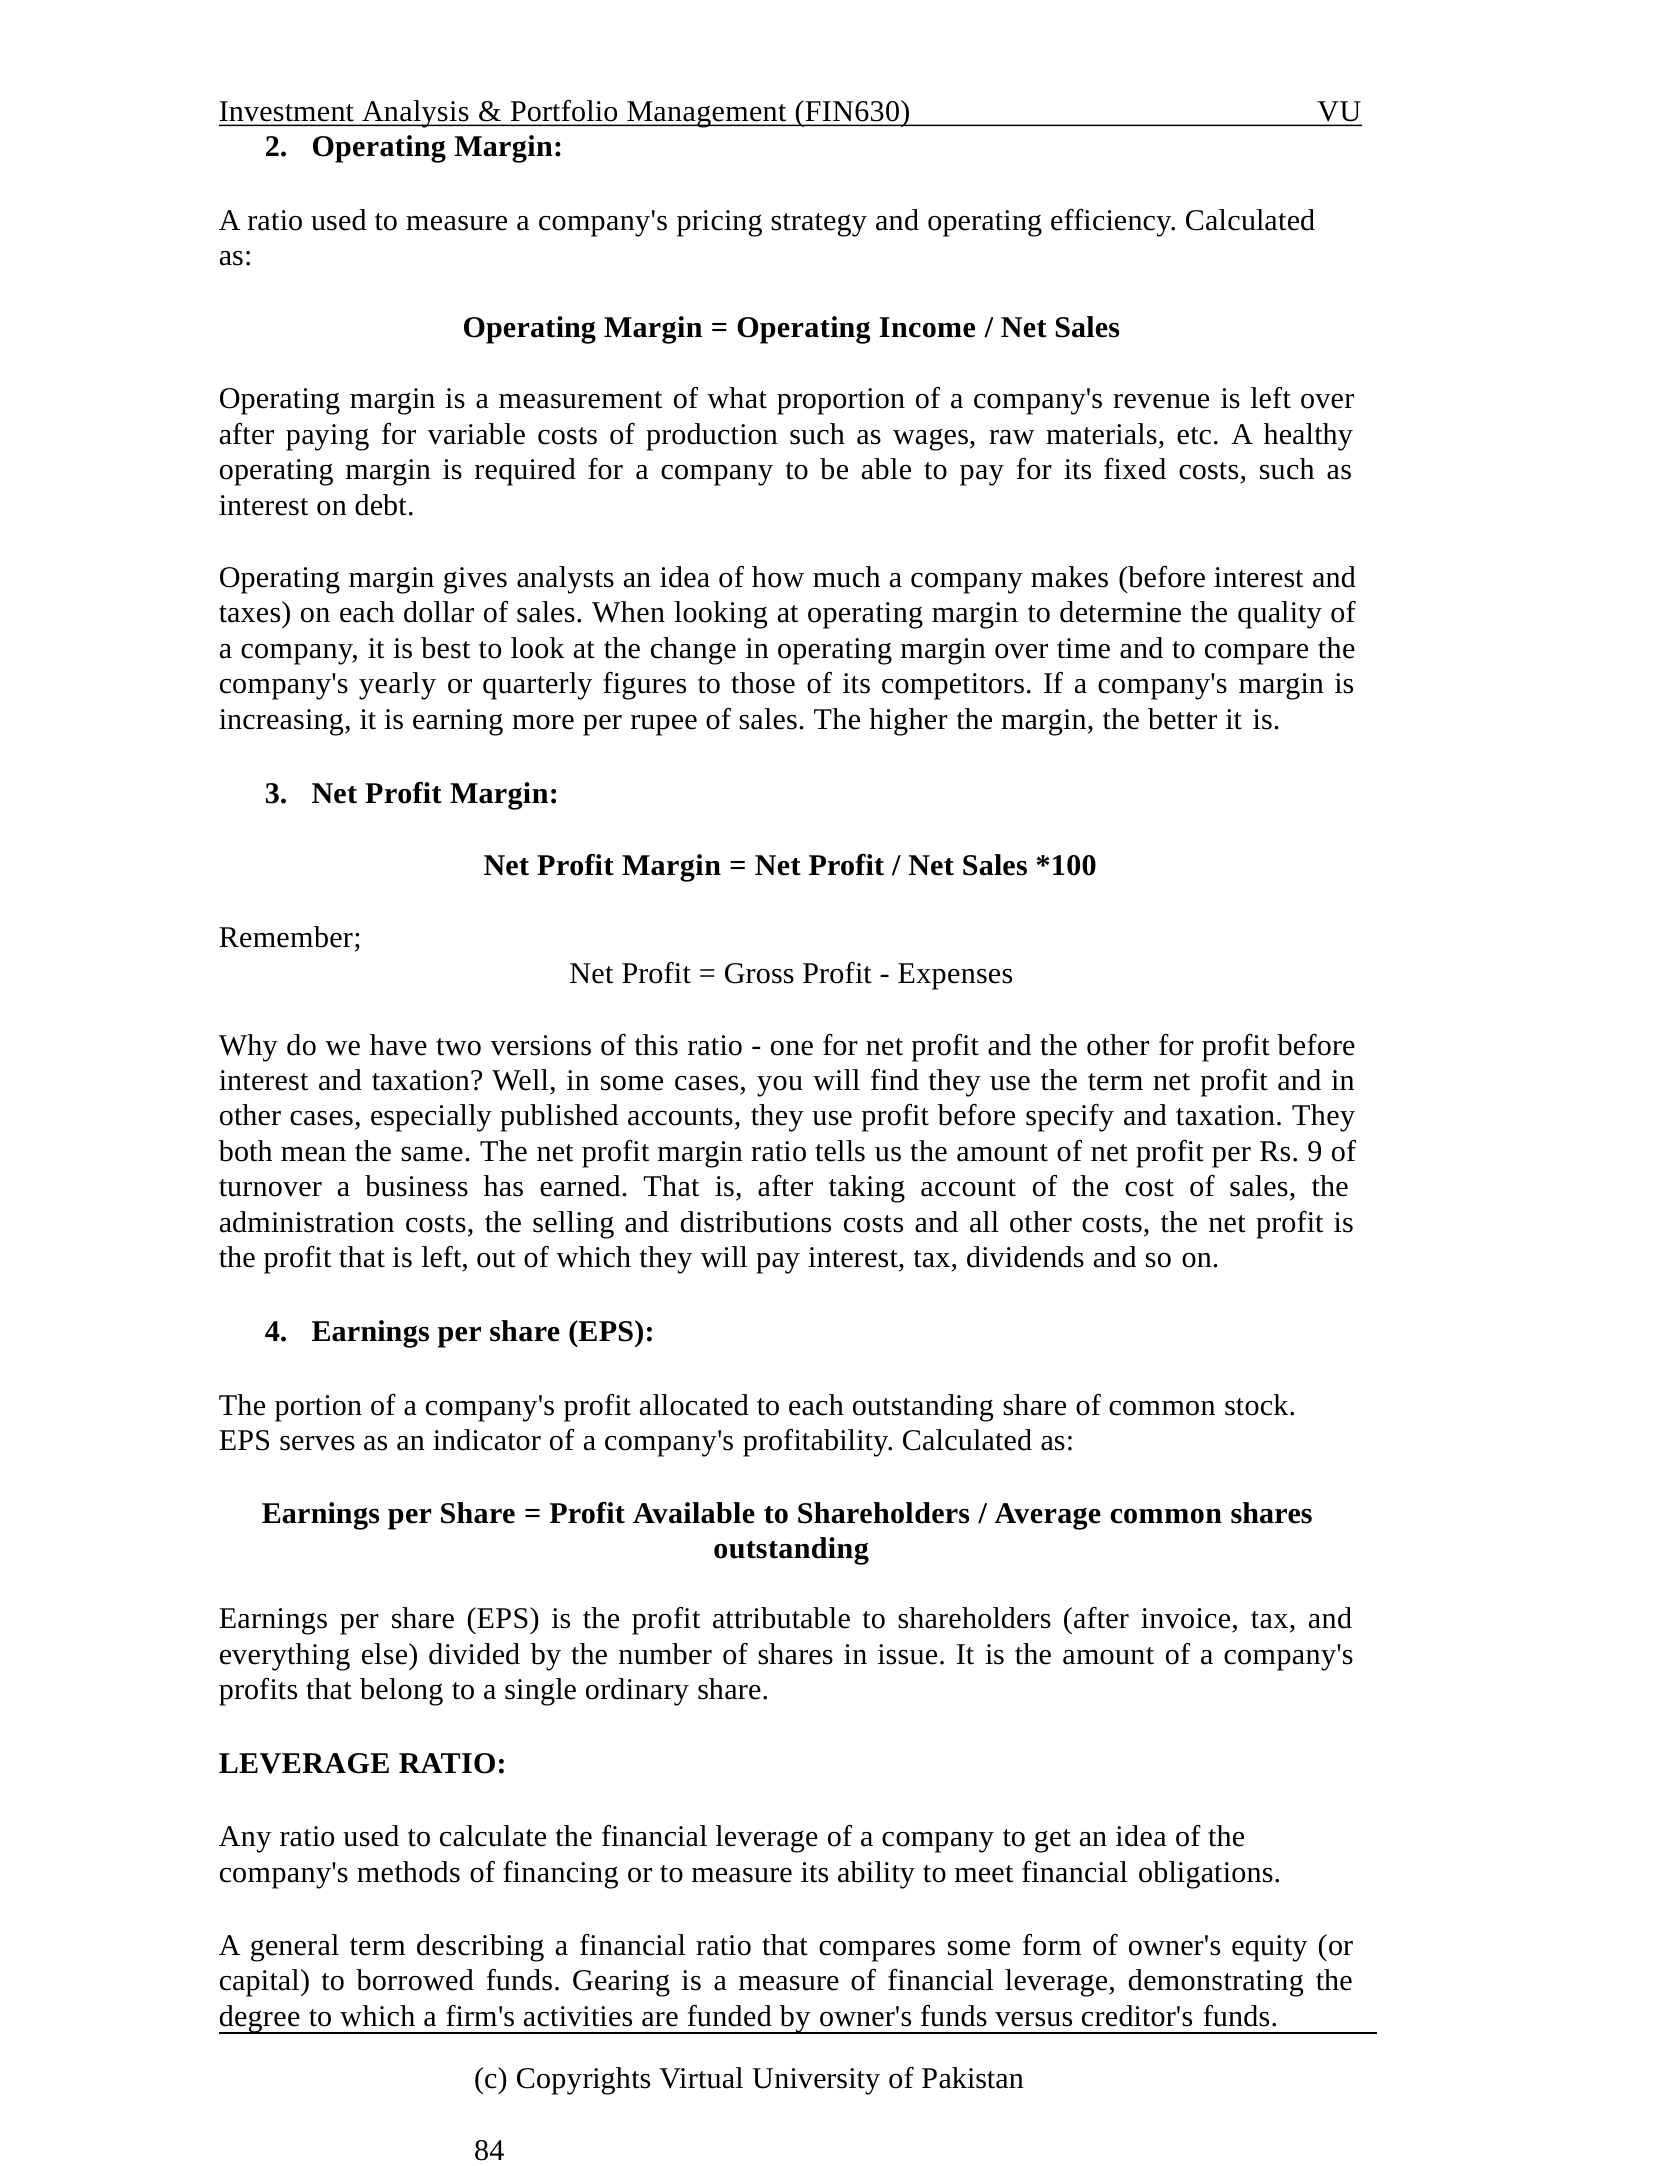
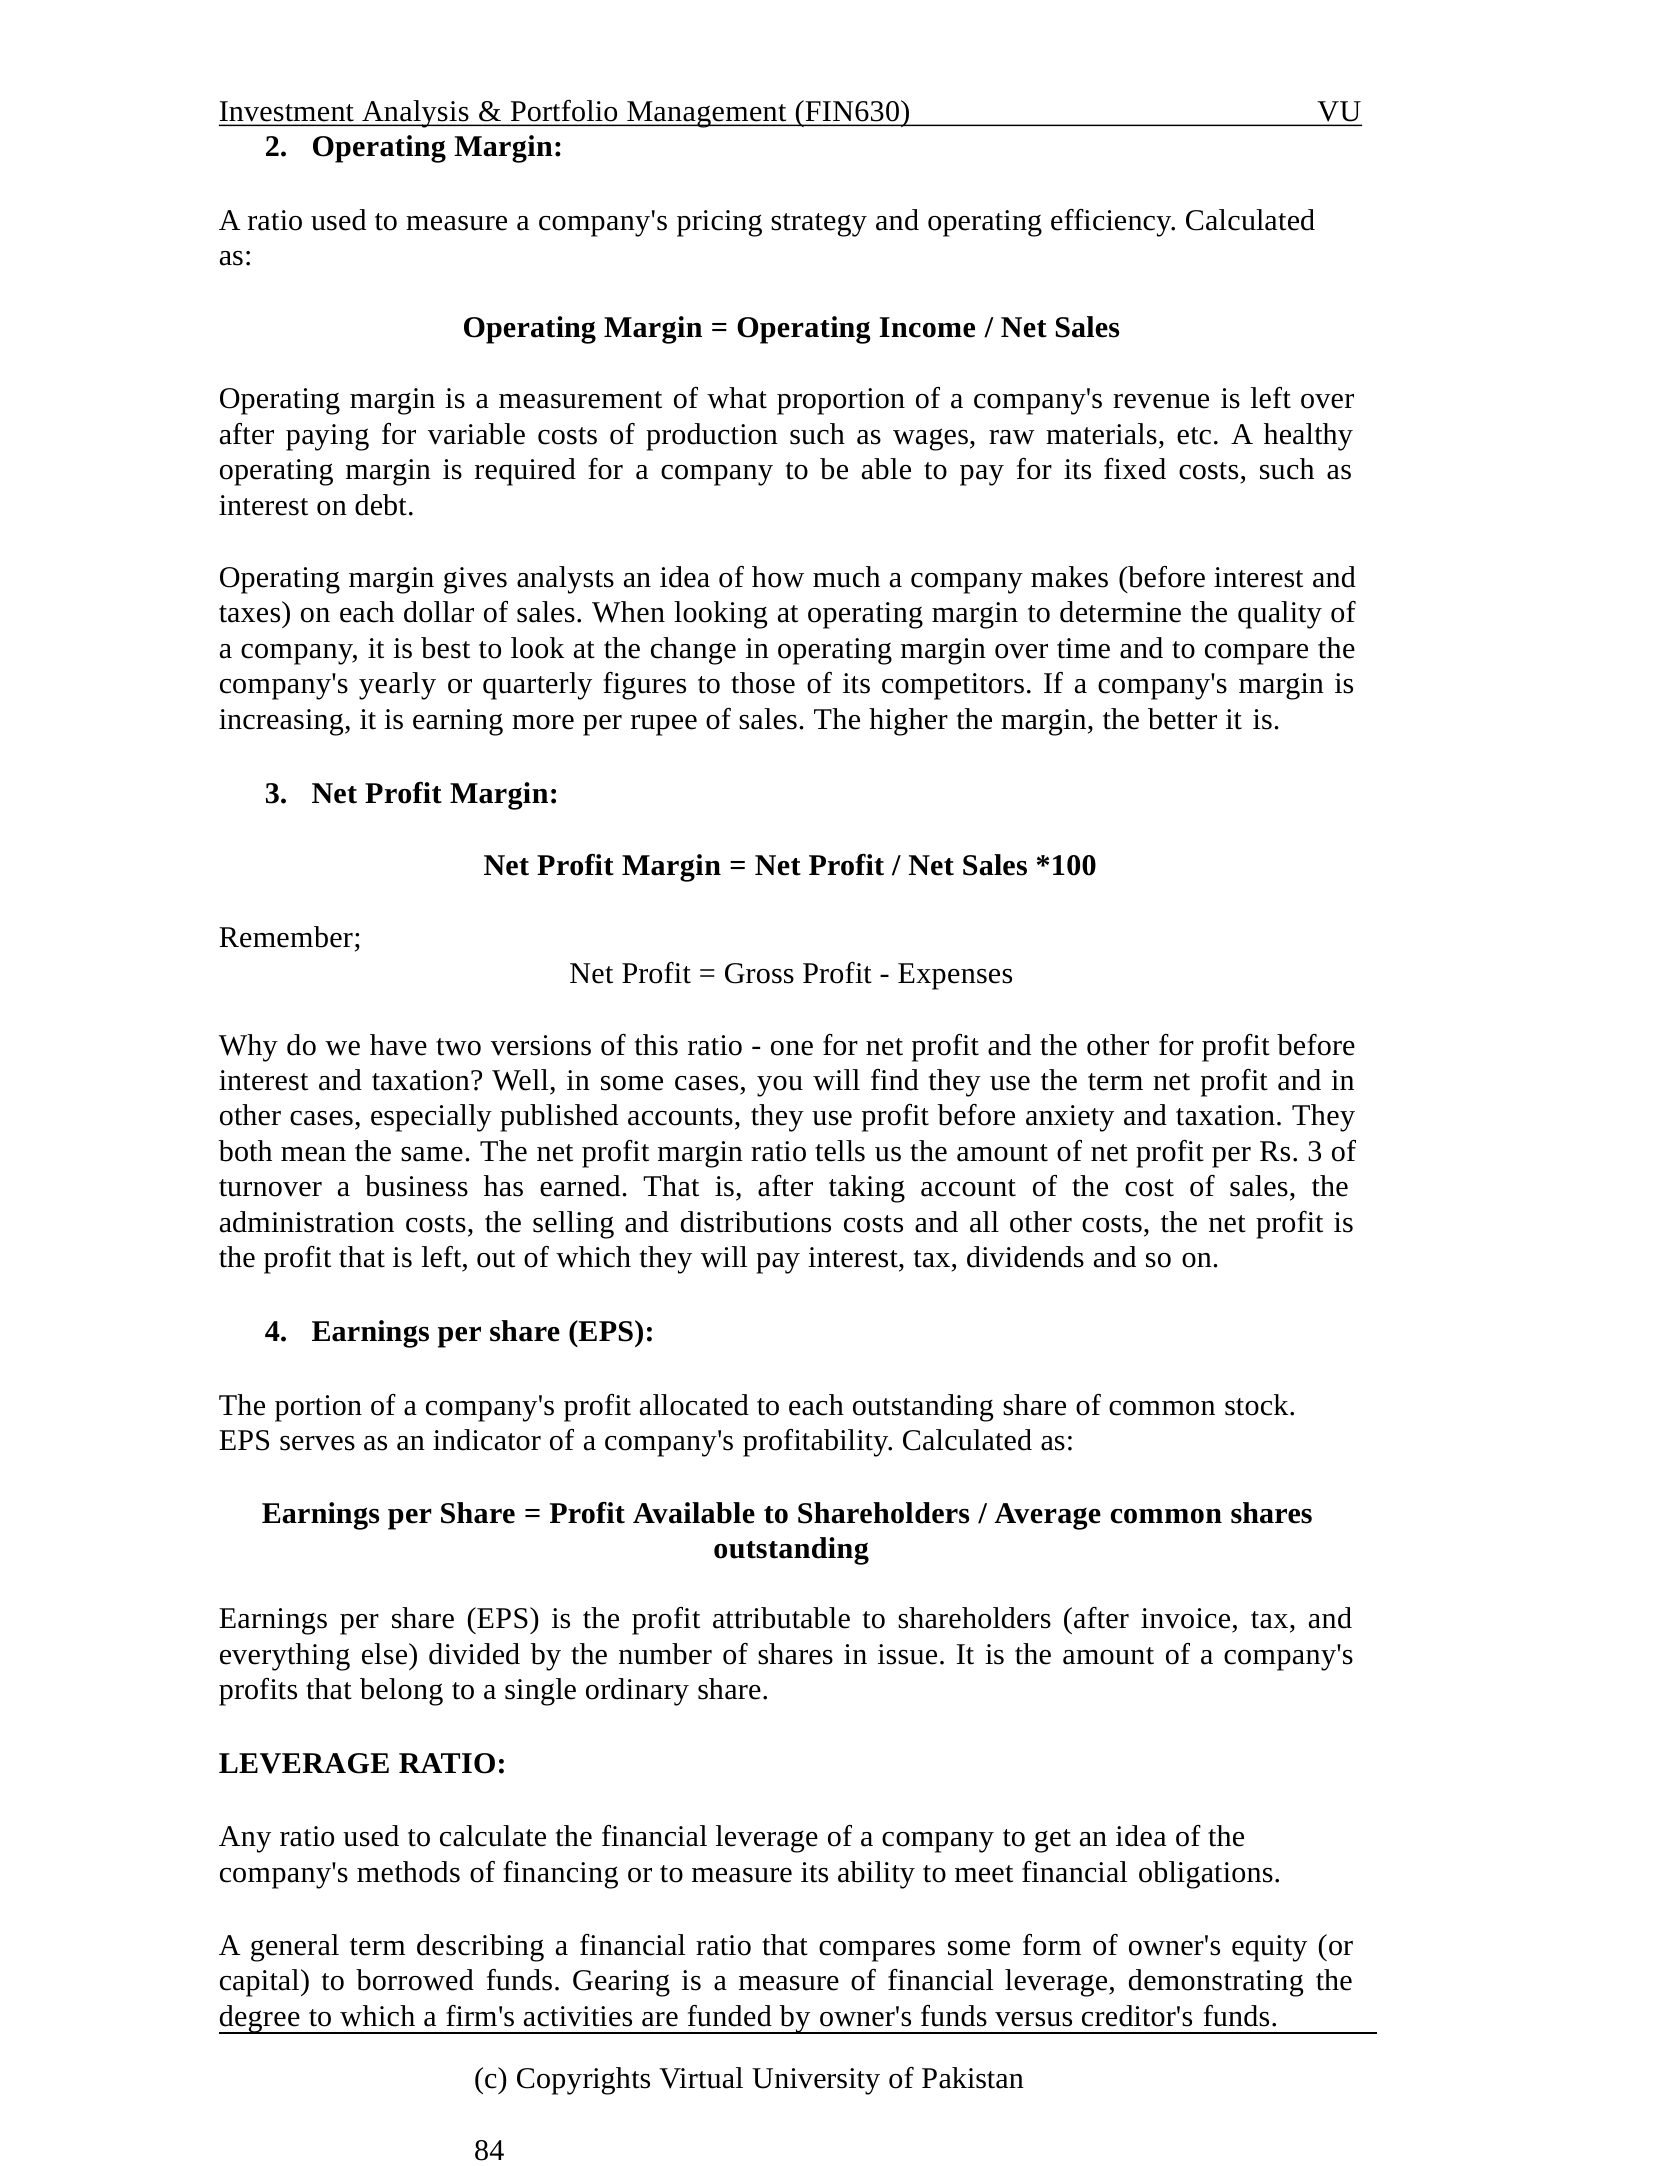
specify: specify -> anxiety (1070, 1116)
Rs 9: 9 -> 3 (1315, 1152)
